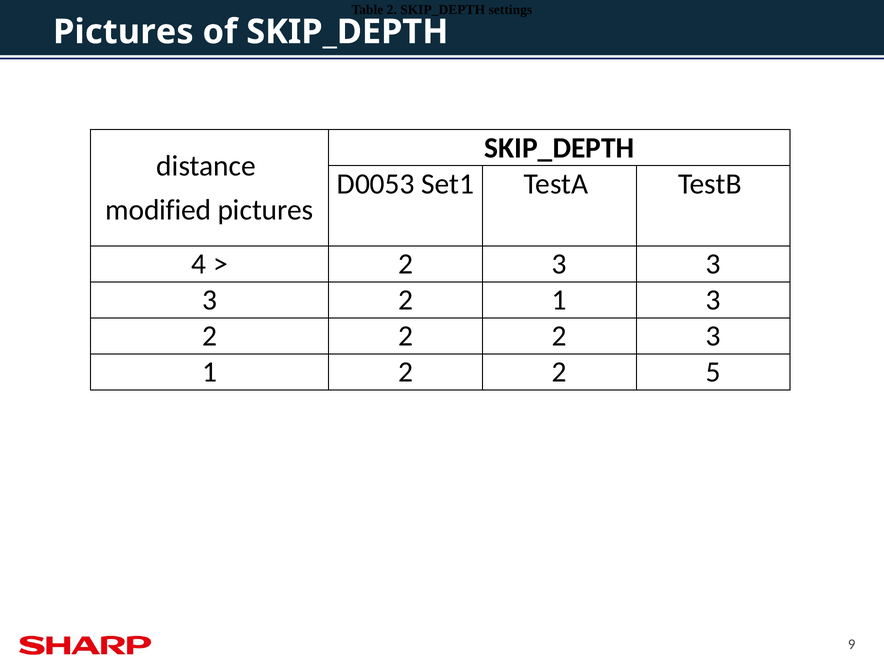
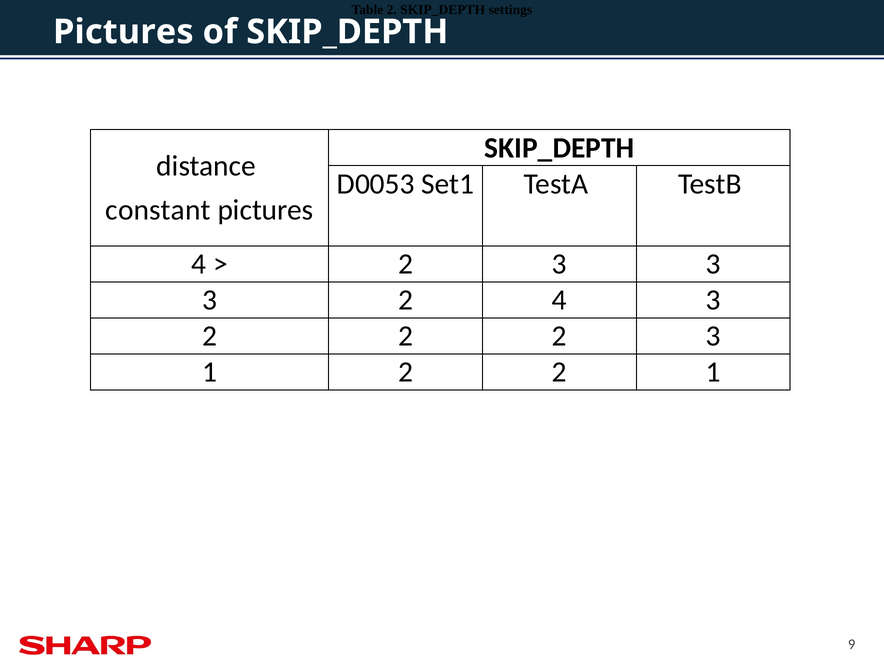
modified: modified -> constant (158, 210)
2 1: 1 -> 4 (559, 300)
2 5: 5 -> 1 (713, 372)
